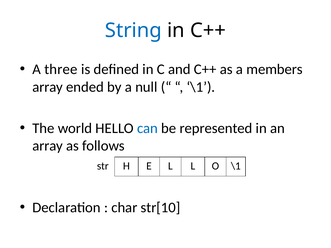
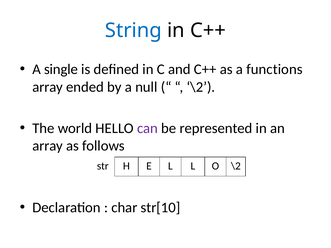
three: three -> single (61, 69)
members: members -> functions (274, 69)
\1: \1 -> \2 (201, 87)
can colour: blue -> purple (147, 128)
O \1: \1 -> \2 (236, 166)
